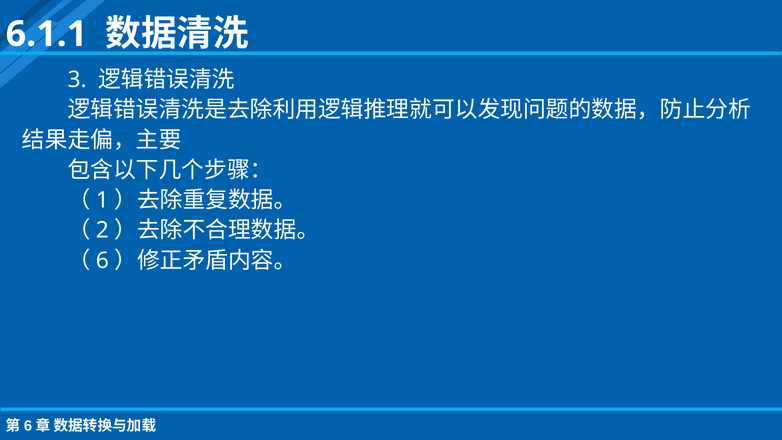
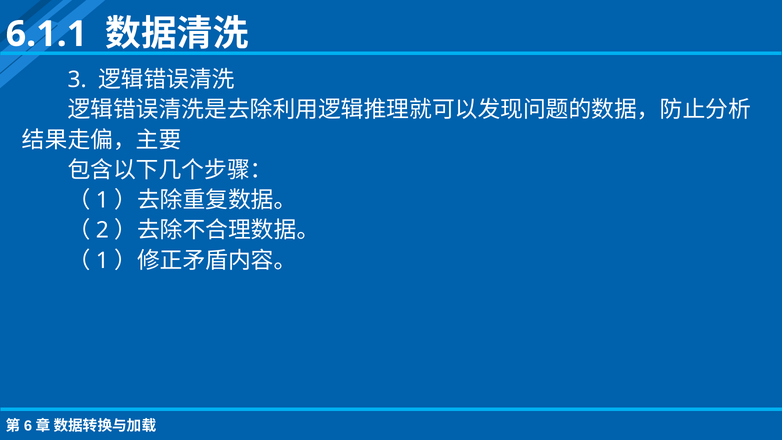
6: 6 -> 1 (102, 260)
